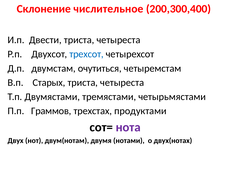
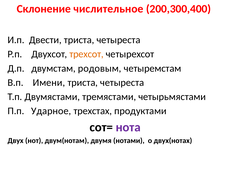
трехсот colour: blue -> orange (86, 54)
очутиться: очутиться -> родовым (100, 68)
Старых: Старых -> Имени (49, 83)
Граммов: Граммов -> Ударное (51, 111)
